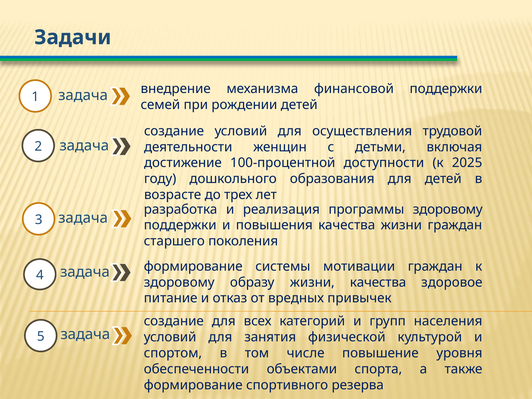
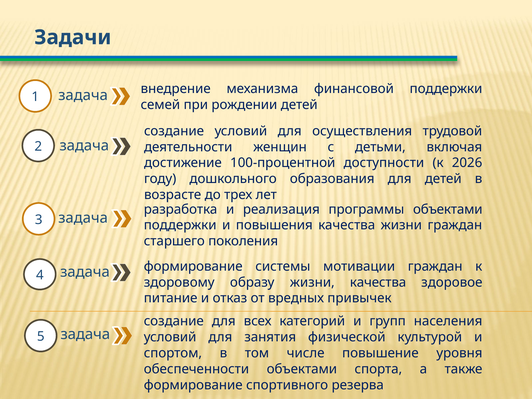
2025: 2025 -> 2026 (467, 163)
программы здоровому: здоровому -> объектами (448, 209)
